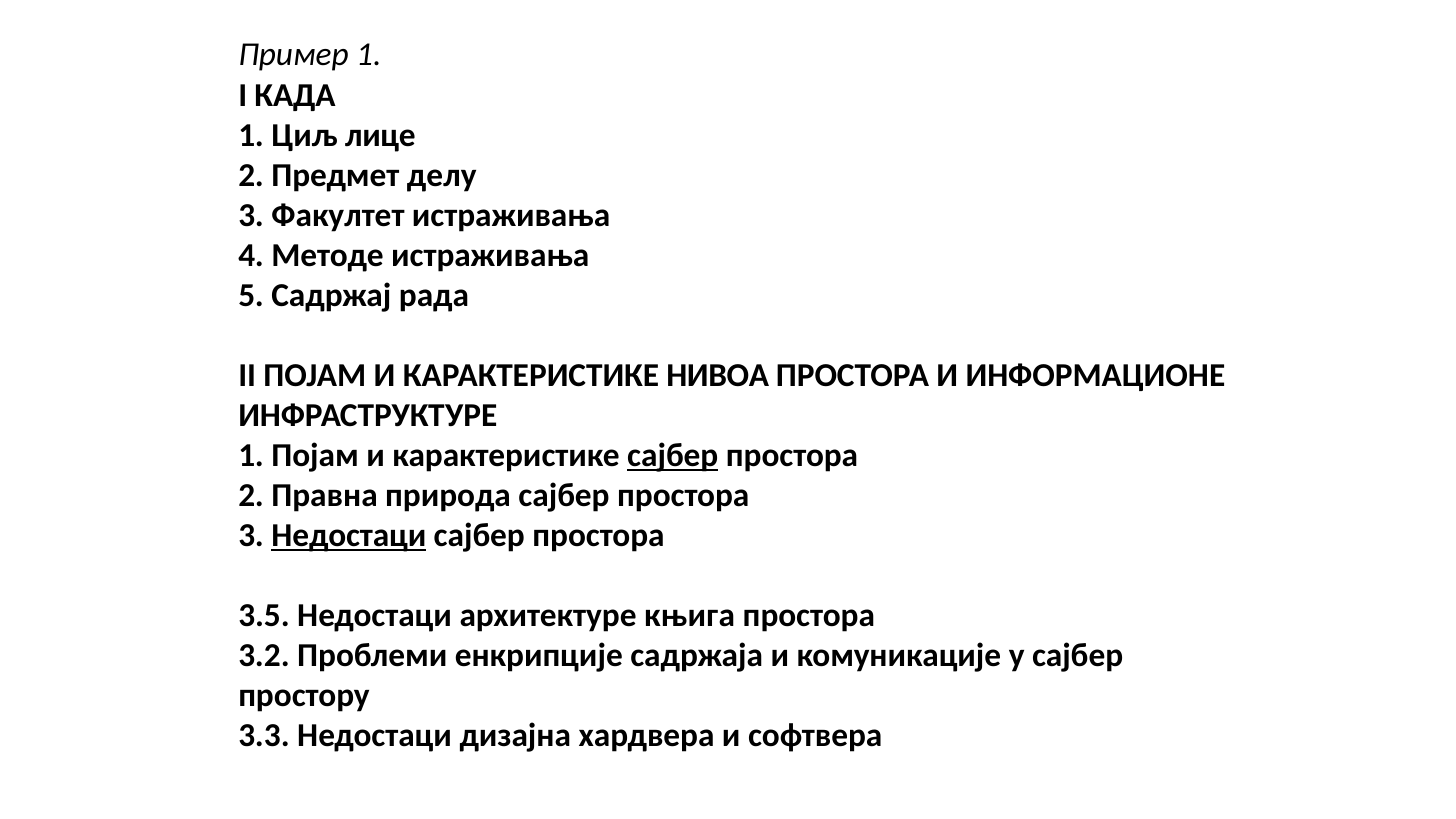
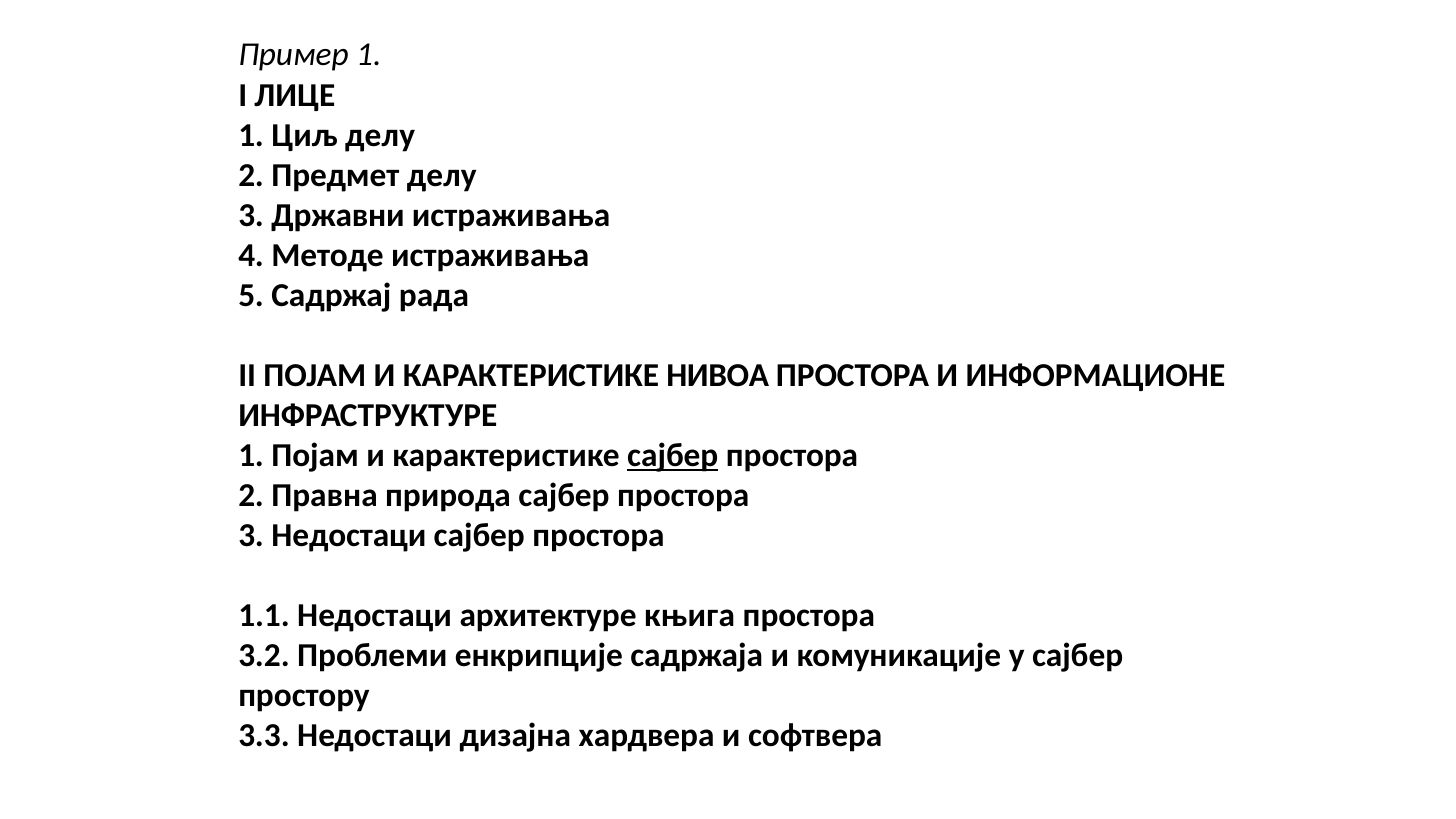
КАДА: КАДА -> ЛИЦЕ (295, 95)
Циљ лице: лице -> делу (380, 135)
Факултет: Факултет -> Државни (338, 215)
Недостаци underline: present -> none (349, 535)
3.5: 3.5 -> 1.1 (264, 615)
